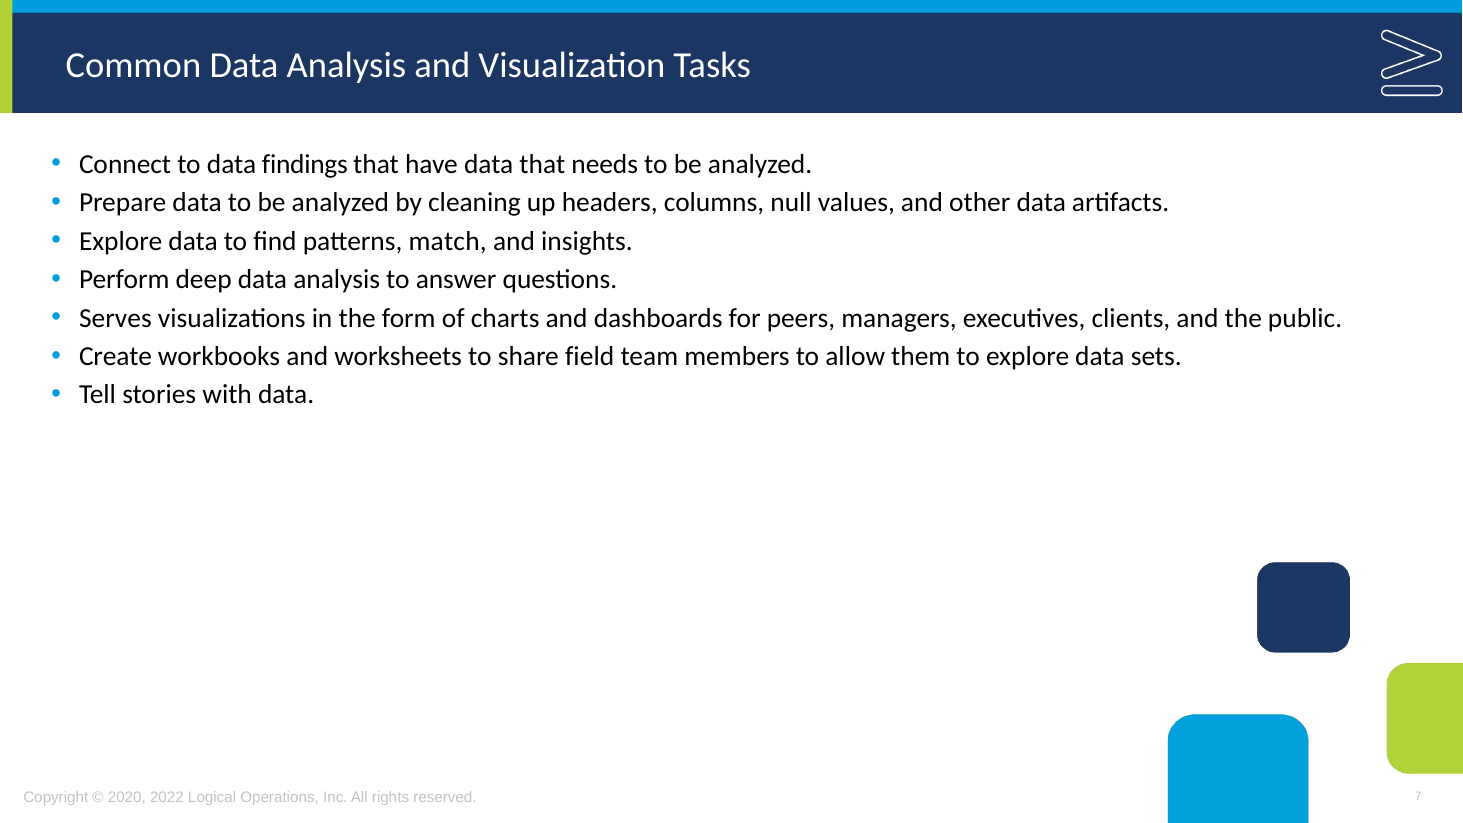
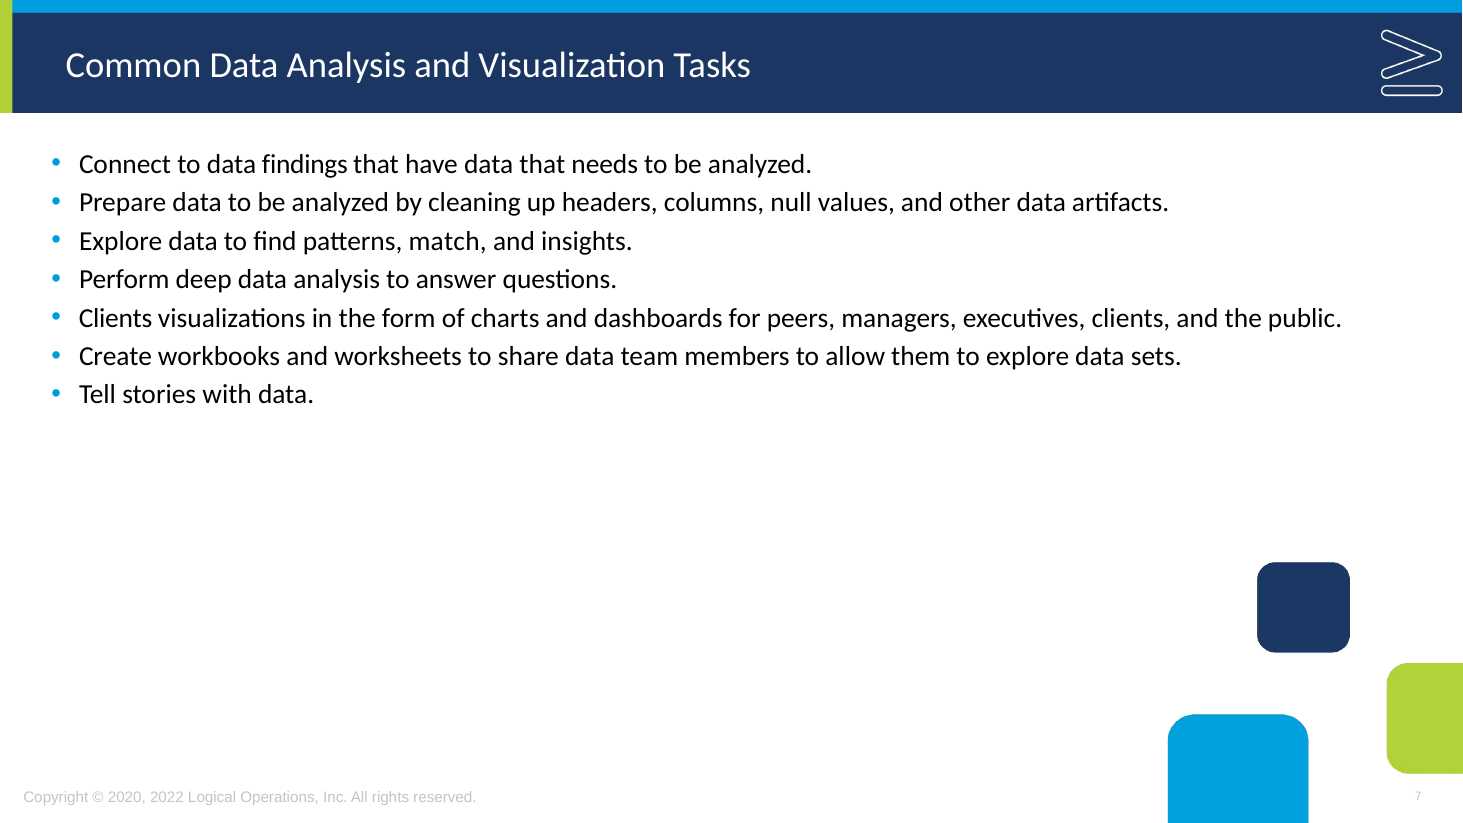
Serves: Serves -> Clients (116, 318)
share field: field -> data (590, 356)
